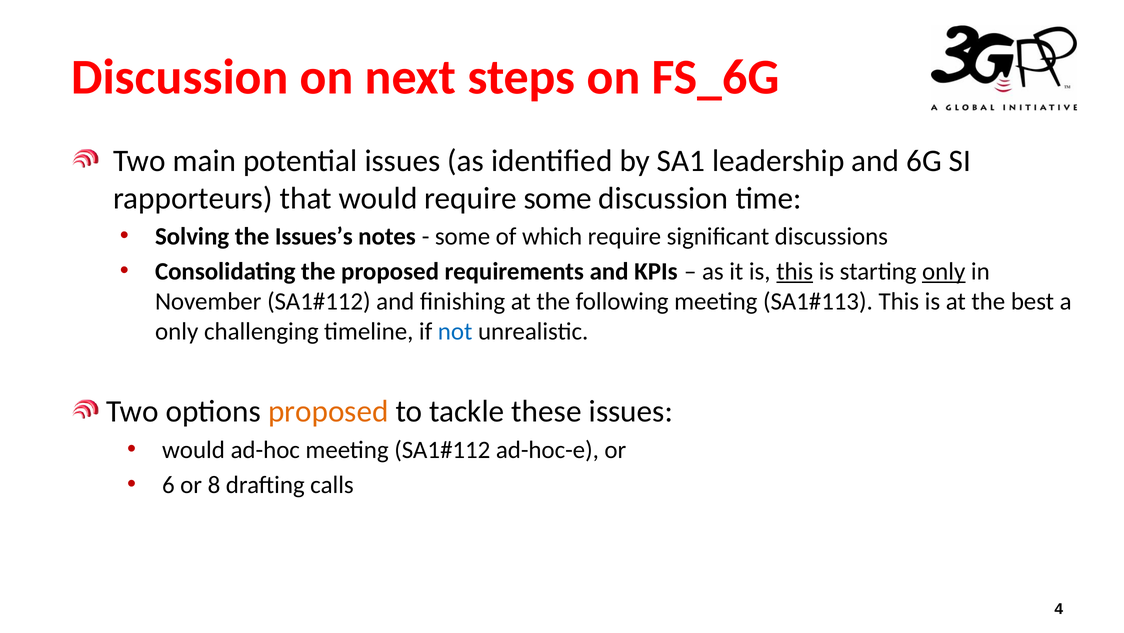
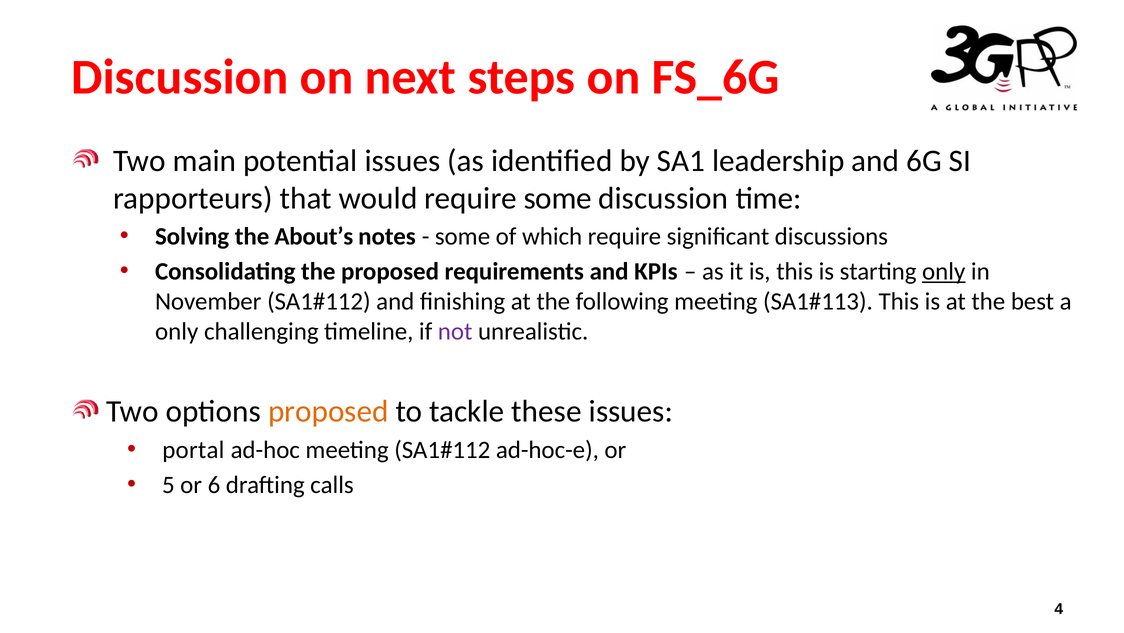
Issues’s: Issues’s -> About’s (314, 236)
this underline: present -> none (795, 271)
not colour: blue -> purple (455, 331)
would: would -> portal (193, 449)
6: 6 -> 5 (168, 484)
8: 8 -> 6 (214, 484)
